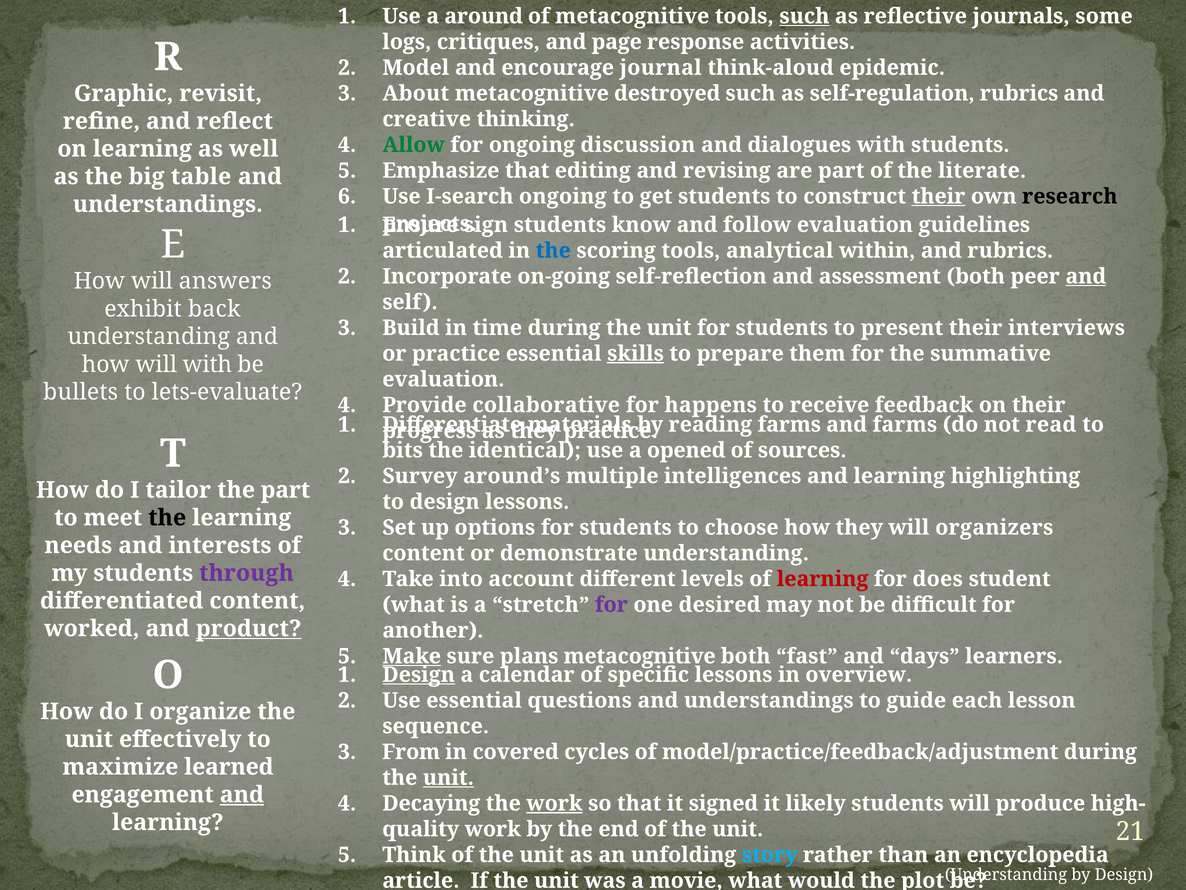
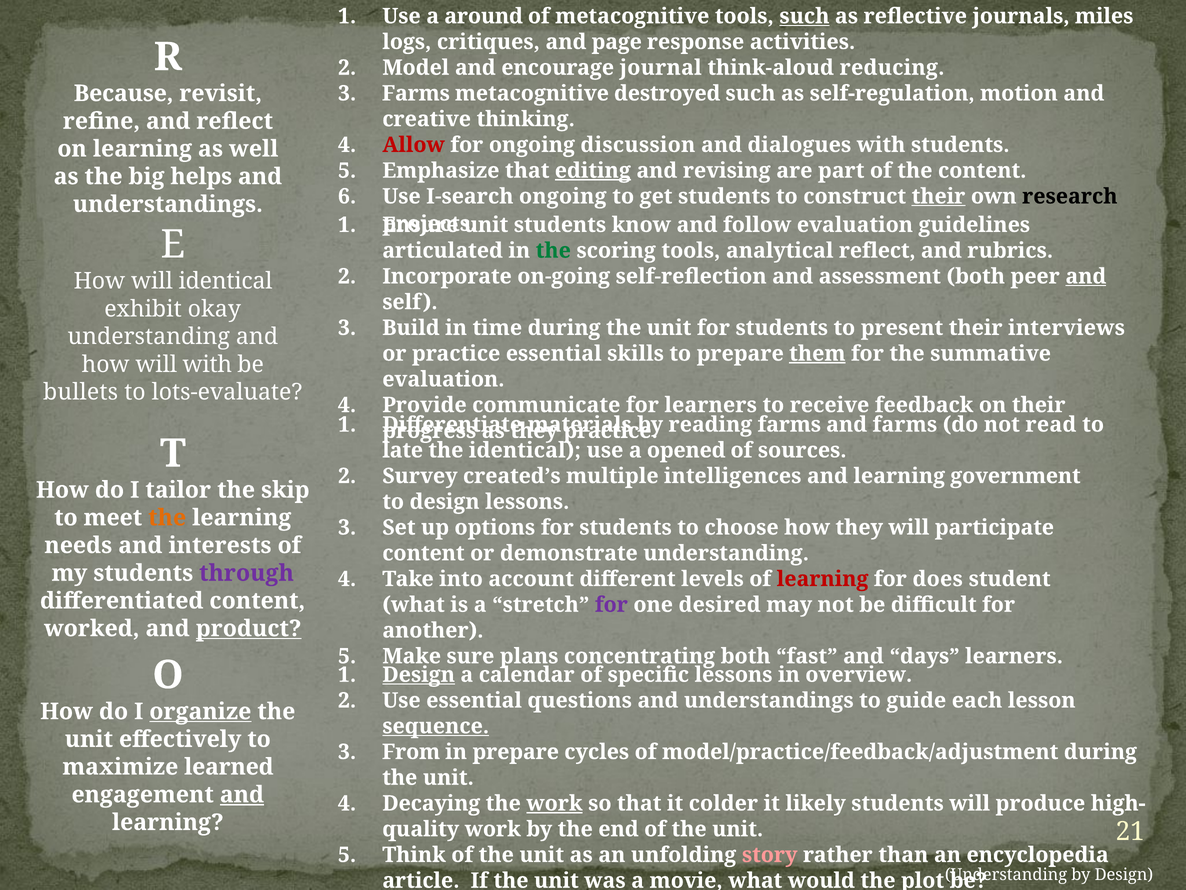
some: some -> miles (1104, 16)
epidemic: epidemic -> reducing (892, 68)
Graphic: Graphic -> Because (124, 93)
About: About -> Farms (416, 93)
self-regulation rubrics: rubrics -> motion (1019, 93)
Allow colour: green -> red (414, 145)
editing underline: none -> present (593, 171)
the literate: literate -> content (982, 171)
table: table -> helps (201, 176)
sign: sign -> unit (486, 225)
the colour: blue -> green (553, 250)
analytical within: within -> reflect (877, 250)
will answers: answers -> identical (226, 281)
back: back -> okay (214, 309)
skills underline: present -> none (636, 353)
them underline: none -> present (817, 353)
lets-evaluate: lets-evaluate -> lots-evaluate (227, 392)
collaborative: collaborative -> communicate (546, 405)
for happens: happens -> learners (711, 405)
bits: bits -> late (403, 450)
around’s: around’s -> created’s (512, 476)
highlighting: highlighting -> government (1015, 476)
the part: part -> skip (285, 490)
the colour: black -> orange (167, 517)
organizers: organizers -> participate (994, 527)
Make underline: present -> none (412, 656)
plans metacognitive: metacognitive -> concentrating (640, 656)
organize underline: none -> present (200, 711)
sequence underline: none -> present (436, 726)
in covered: covered -> prepare (516, 752)
unit underline: present -> none (448, 777)
signed: signed -> colder (723, 803)
story colour: light blue -> pink (770, 854)
